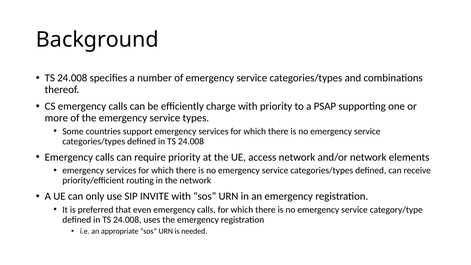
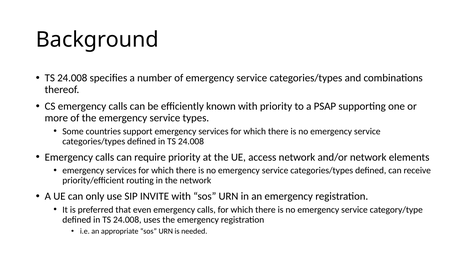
charge: charge -> known (221, 106)
